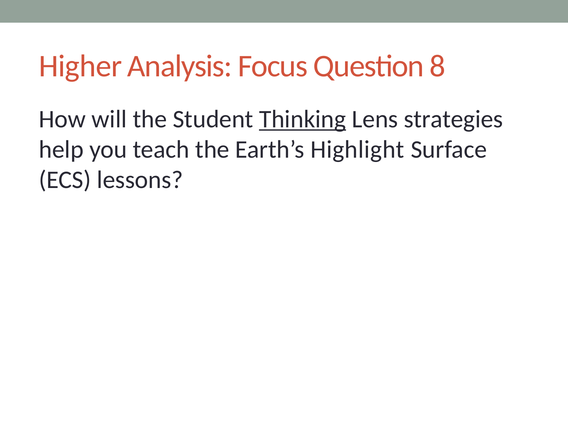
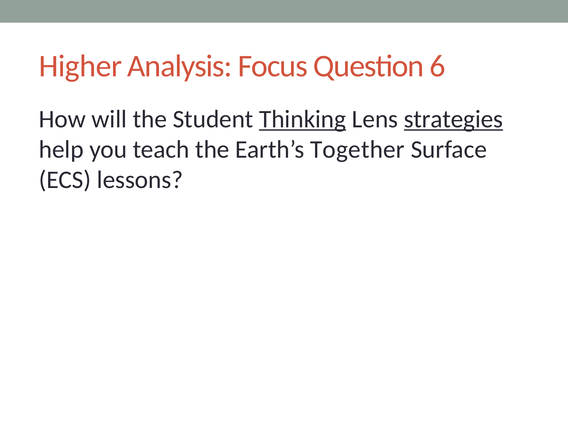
8: 8 -> 6 (438, 66)
strategies underline: none -> present (453, 119)
Highlight: Highlight -> Together (357, 149)
